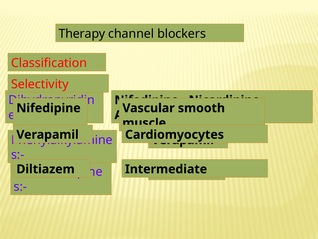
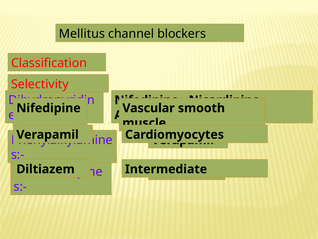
Therapy: Therapy -> Mellitus (82, 34)
